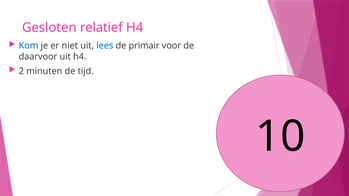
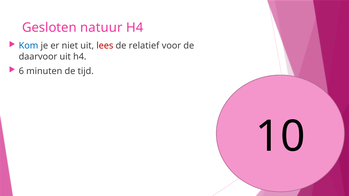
relatief: relatief -> natuur (101, 28)
lees colour: blue -> red (105, 46)
primair: primair -> relatief (144, 46)
2: 2 -> 6 (21, 71)
